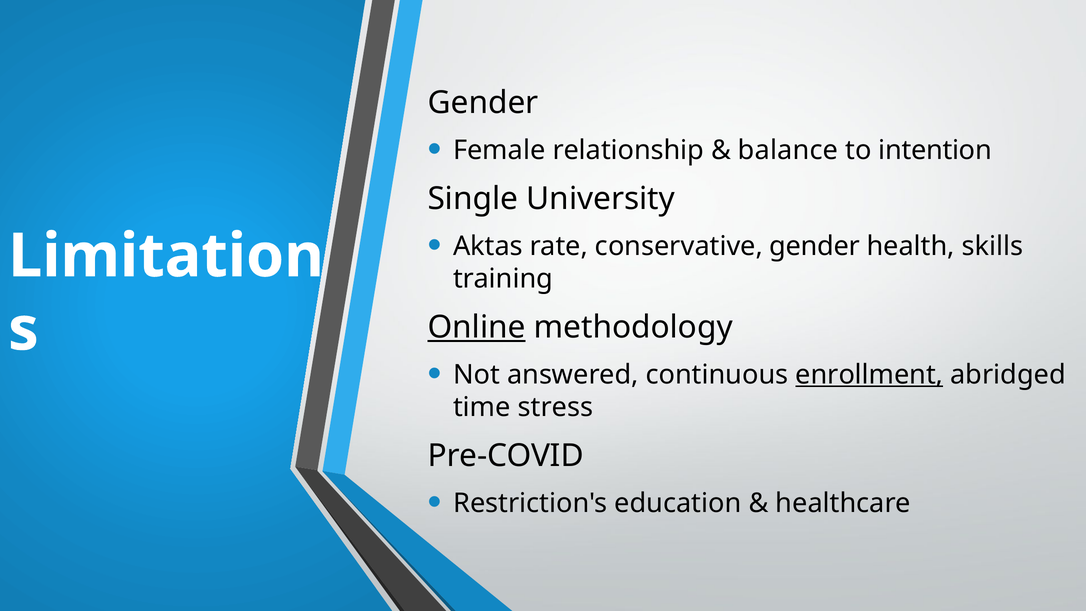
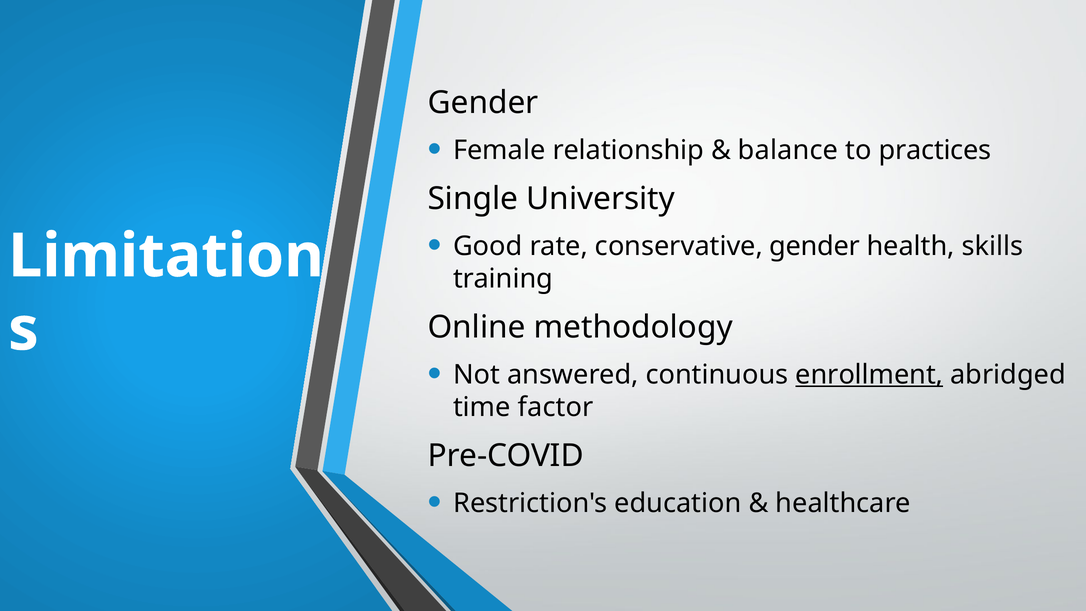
intention: intention -> practices (935, 150)
Aktas: Aktas -> Good (488, 246)
Online underline: present -> none (477, 327)
stress: stress -> factor (556, 407)
